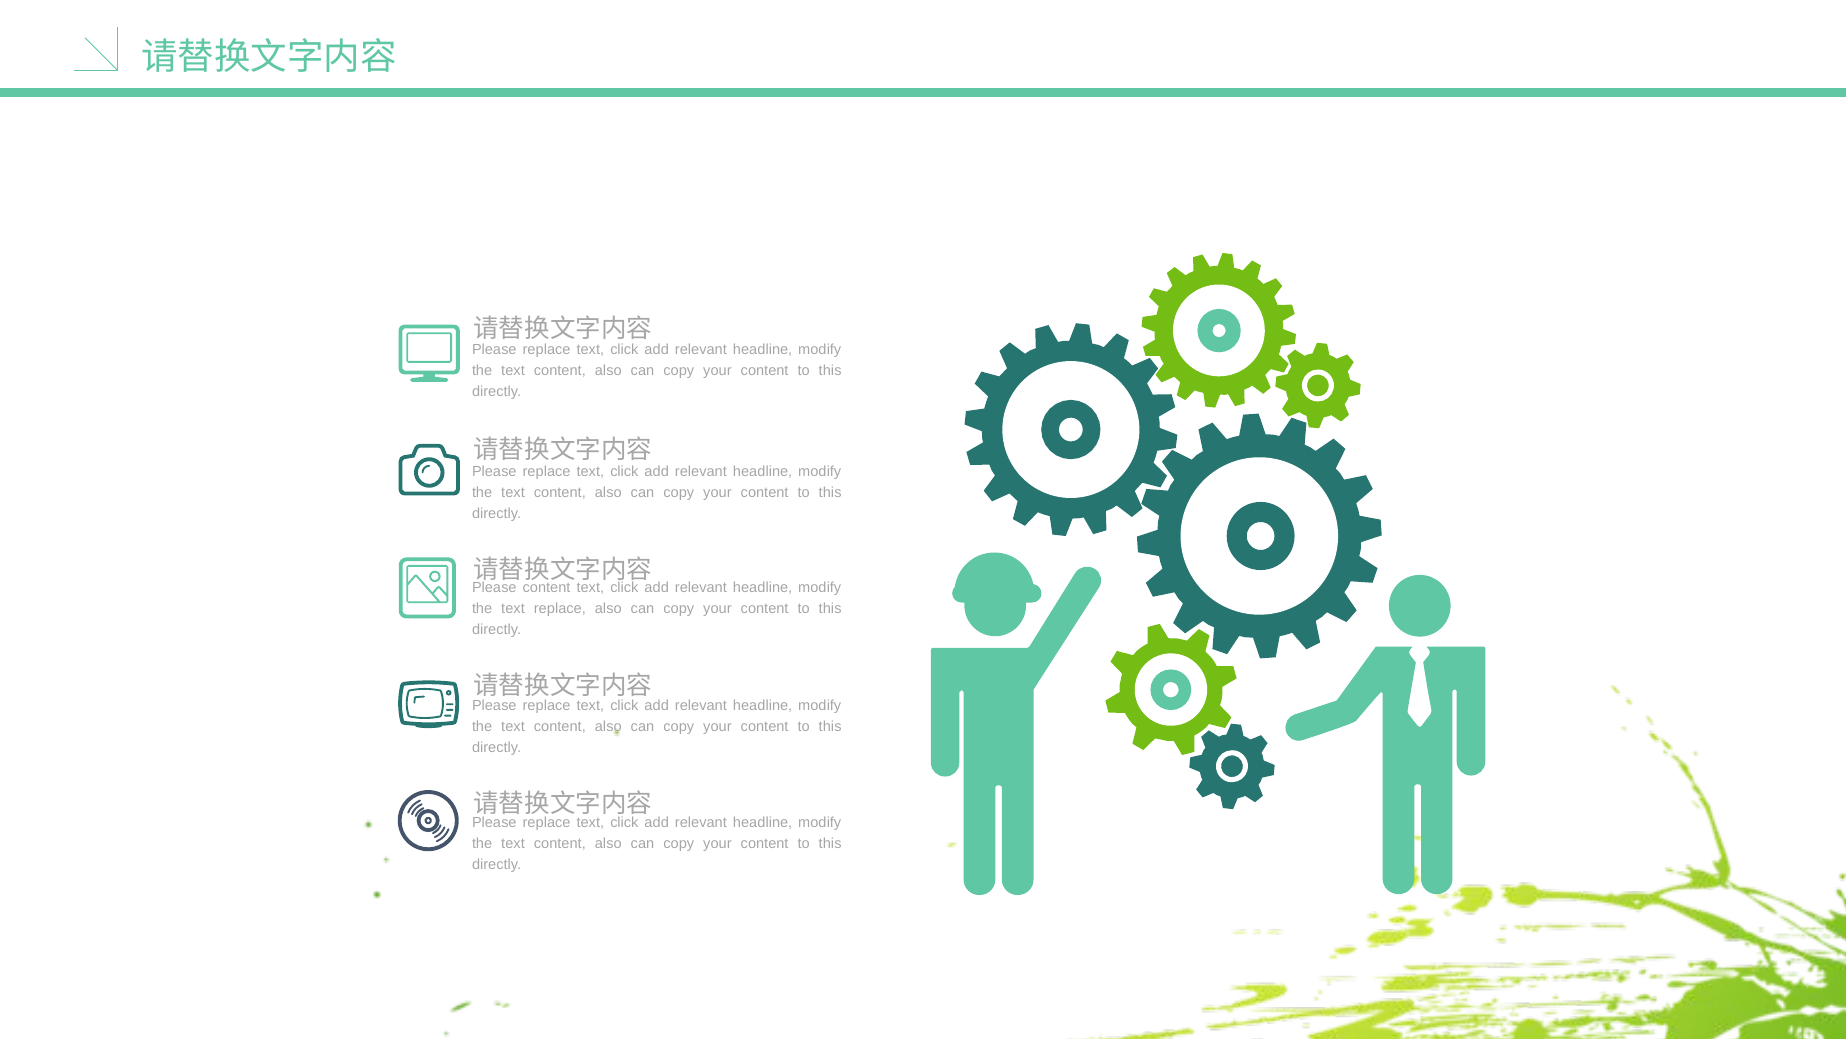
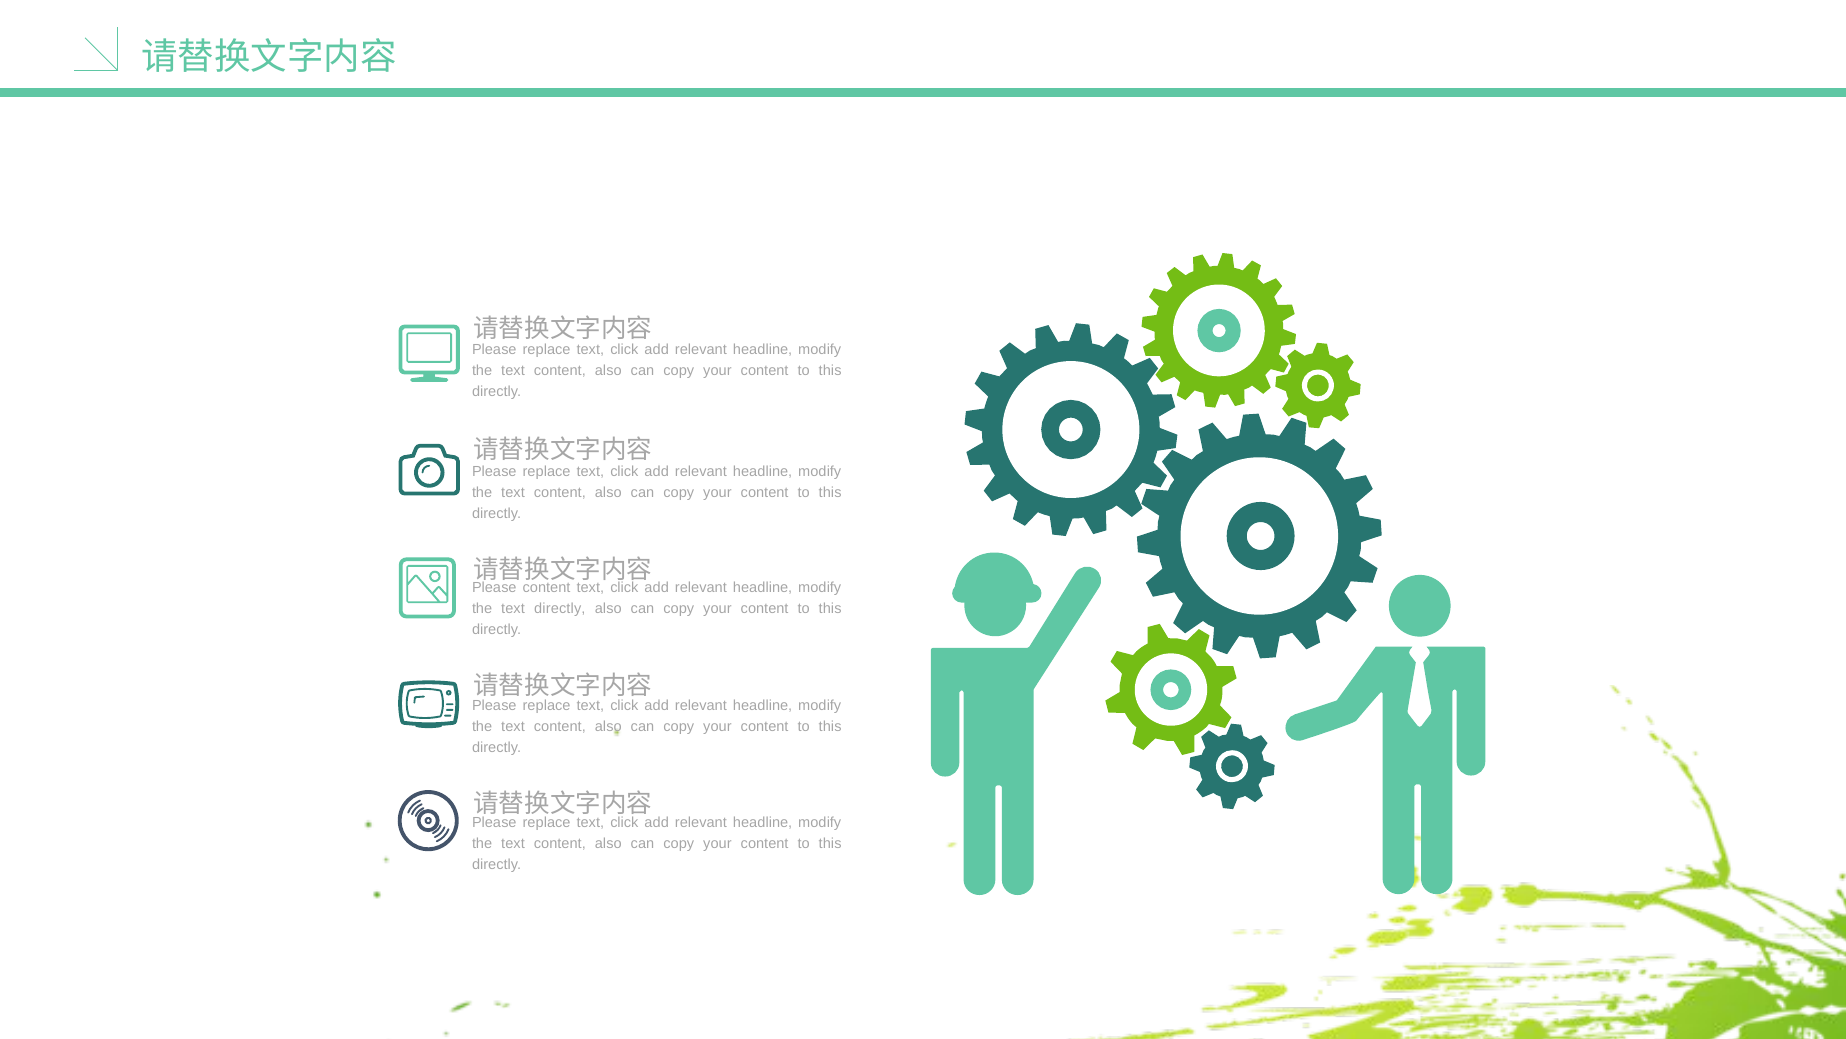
text replace: replace -> directly (560, 608)
